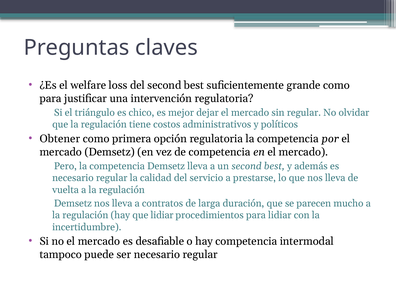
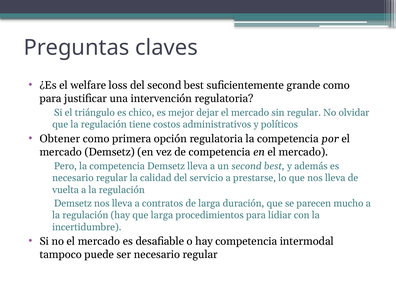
que lidiar: lidiar -> larga (162, 215)
